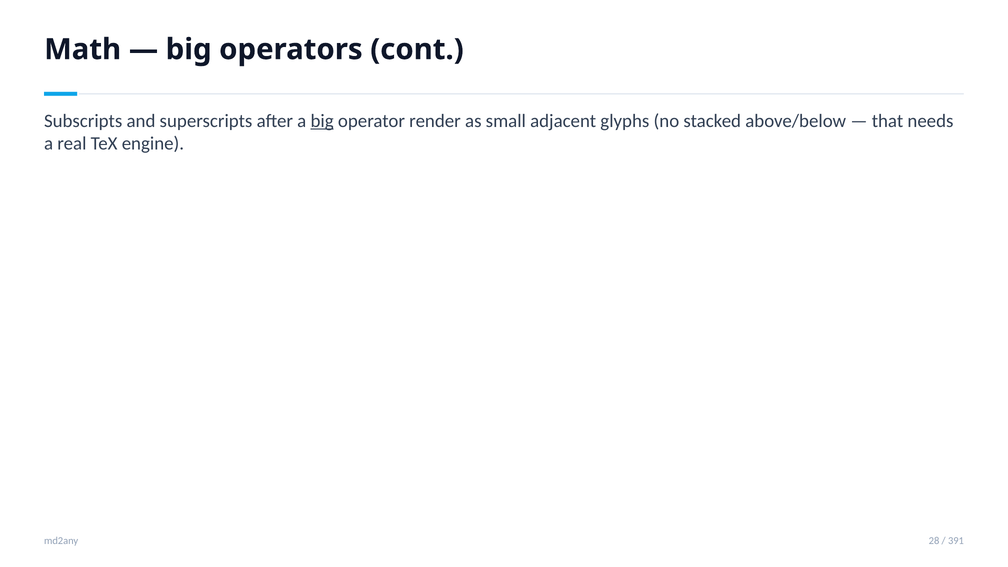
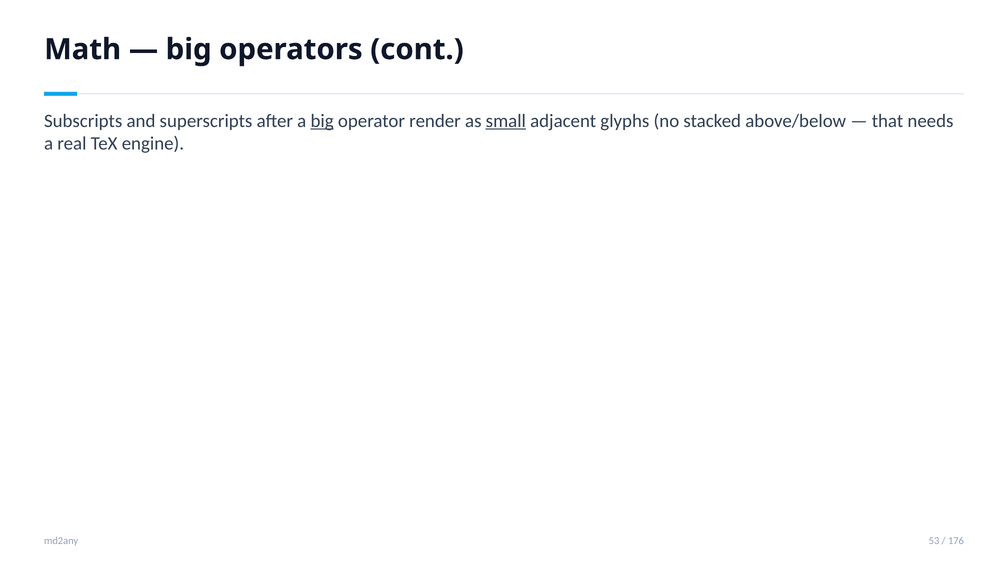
small underline: none -> present (506, 121)
28: 28 -> 53 (934, 541)
391: 391 -> 176 (956, 541)
